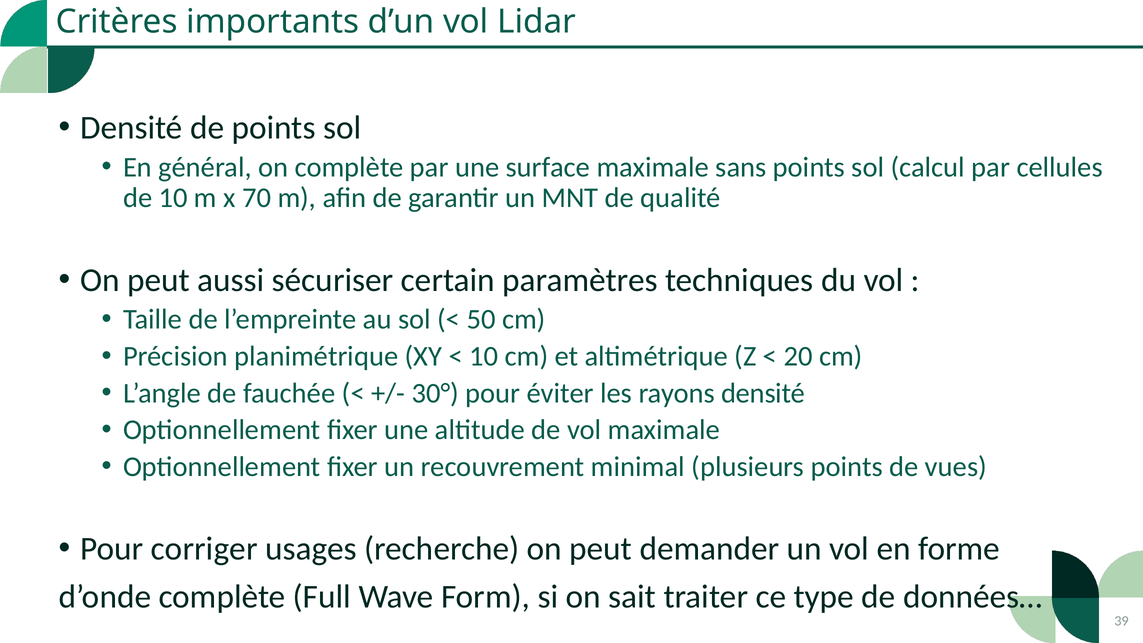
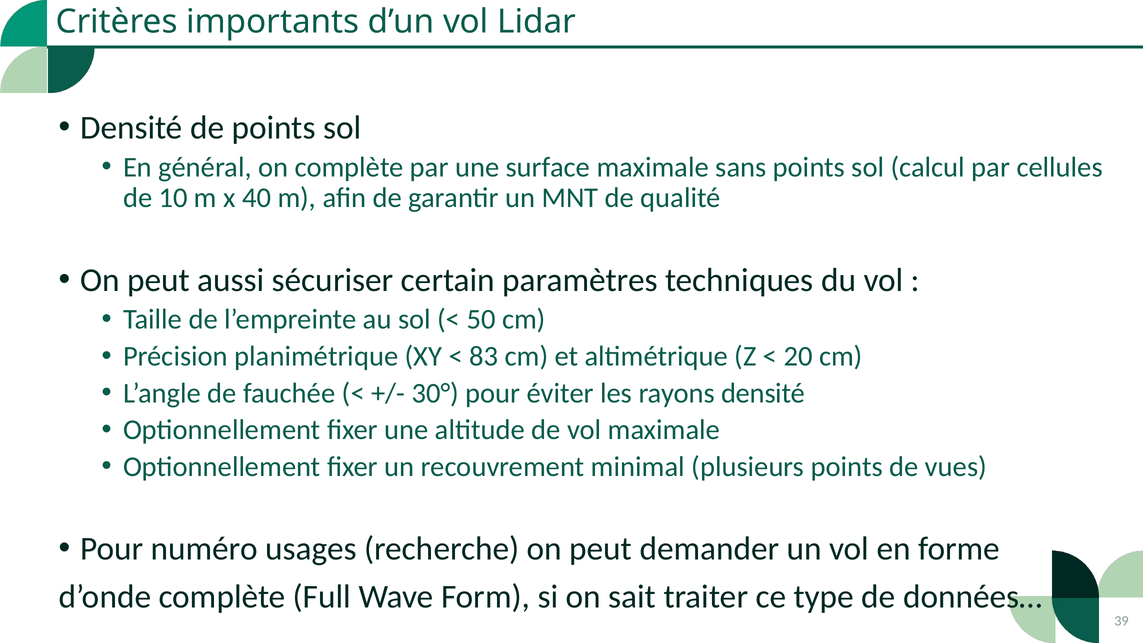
70: 70 -> 40 (257, 198)
10: 10 -> 83 (484, 356)
corriger: corriger -> numéro (204, 549)
